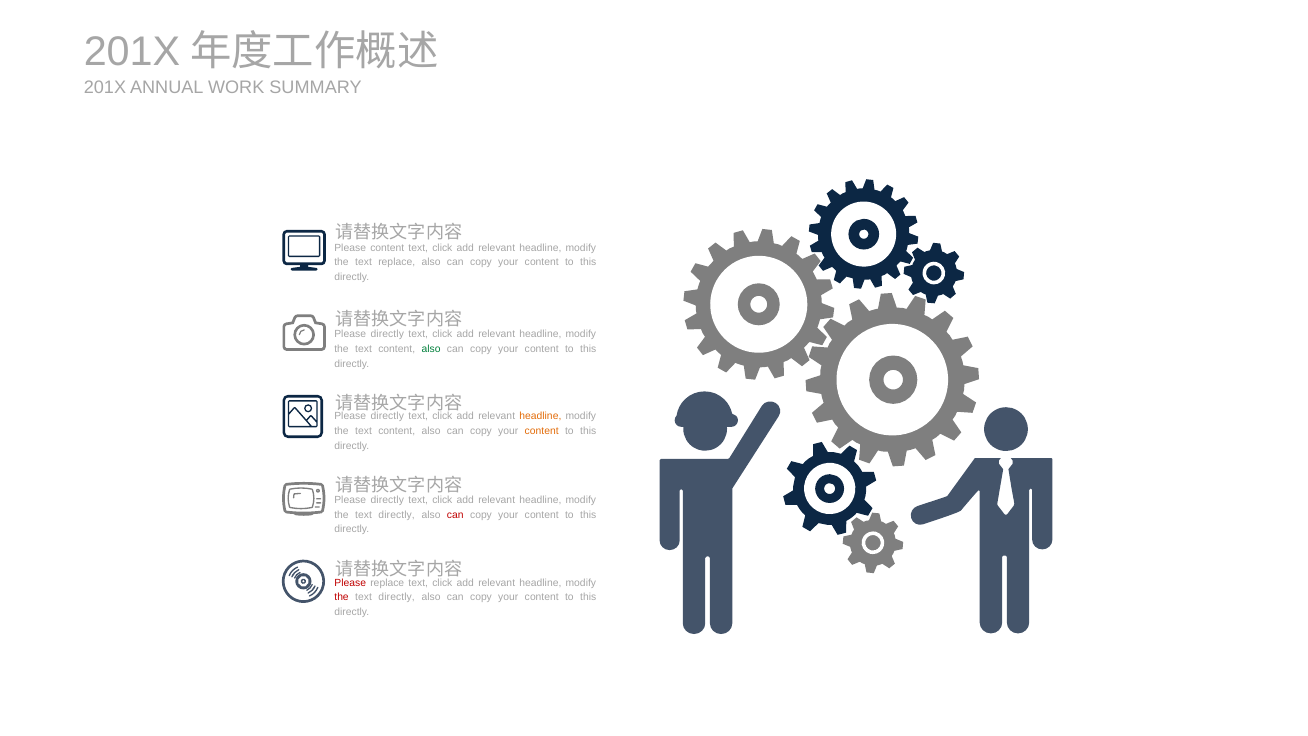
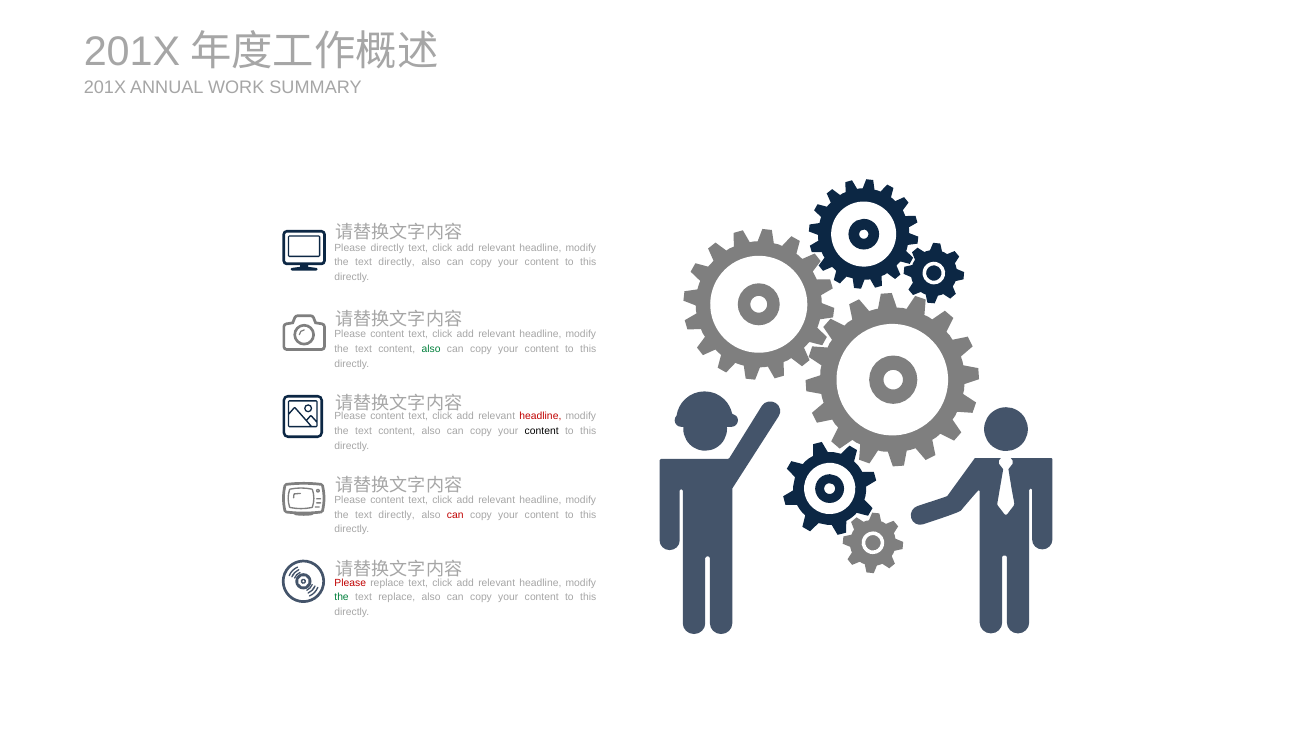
Please content: content -> directly (387, 248)
replace: replace -> directly (397, 262)
directly: directly -> content (387, 334)
directly: directly -> content (387, 416)
headline colour: orange -> red (540, 416)
content colour: orange -> black (542, 431)
directly: directly -> content (387, 500)
the colour: red -> green (342, 597)
directly: directly -> replace (397, 597)
